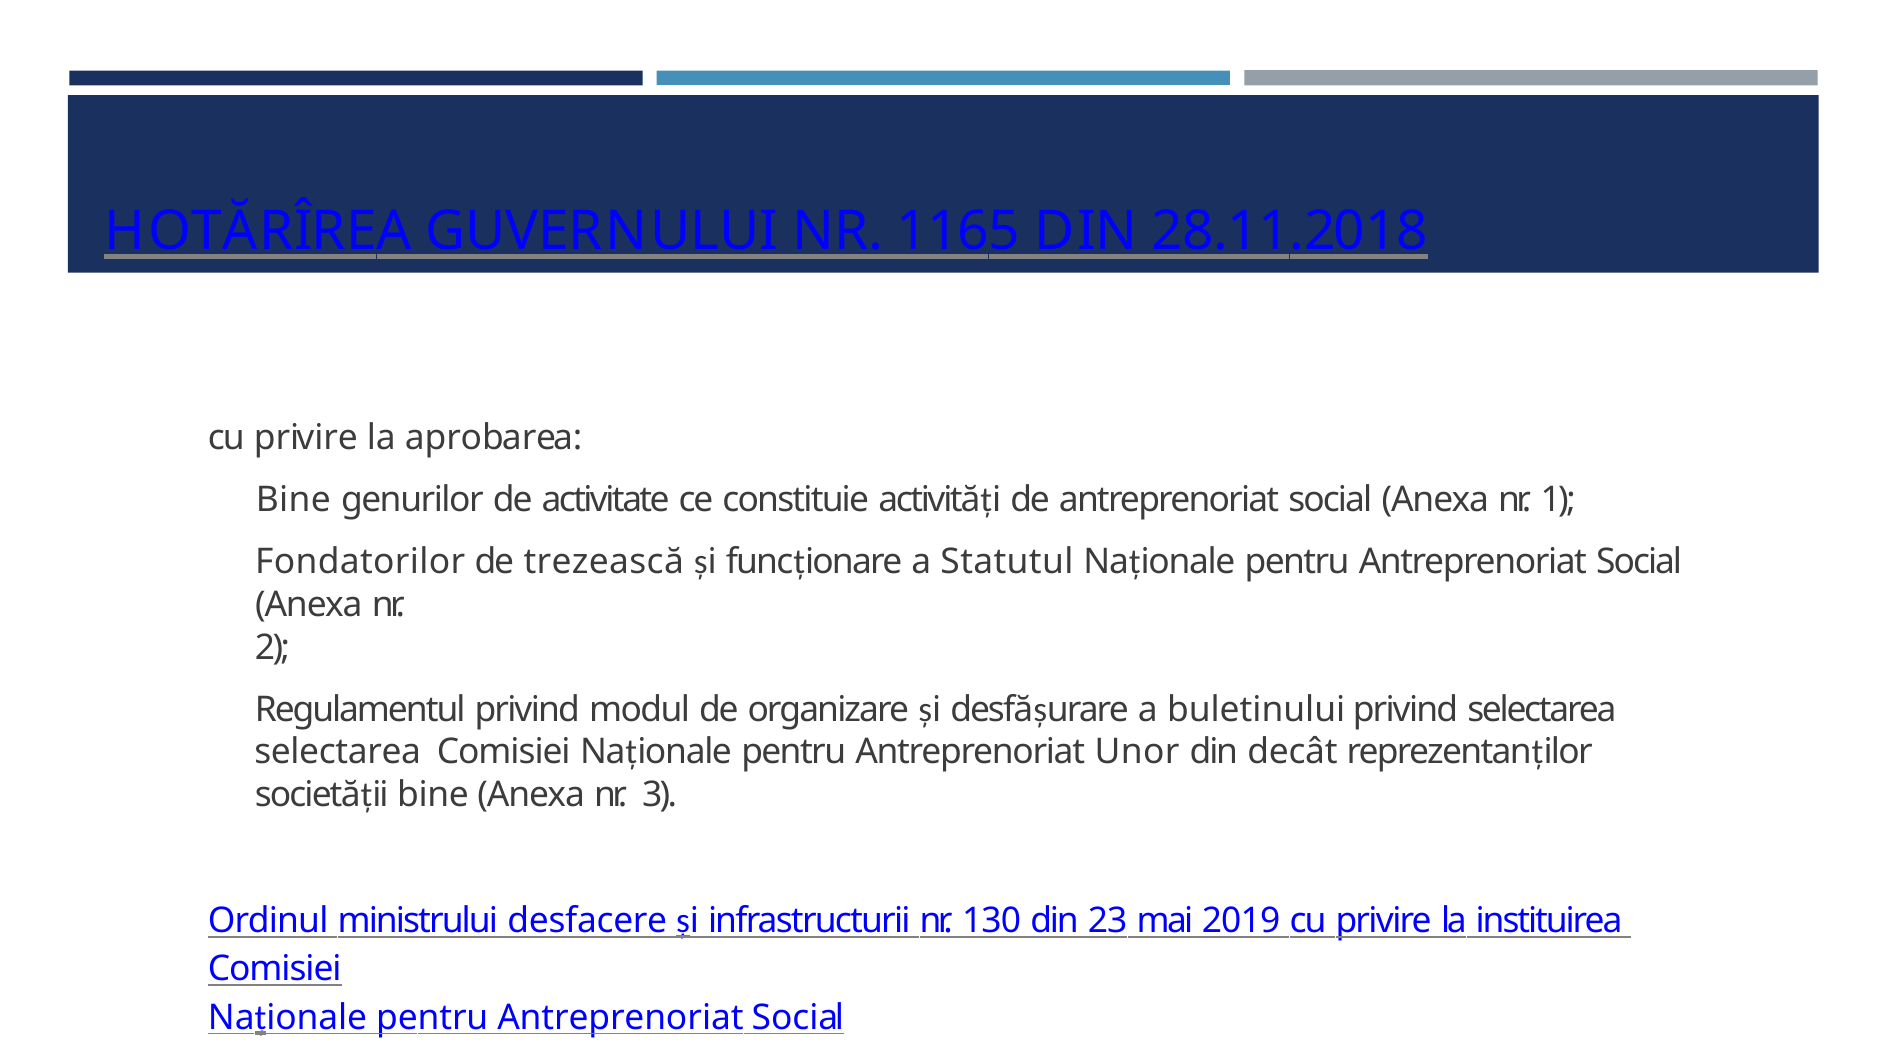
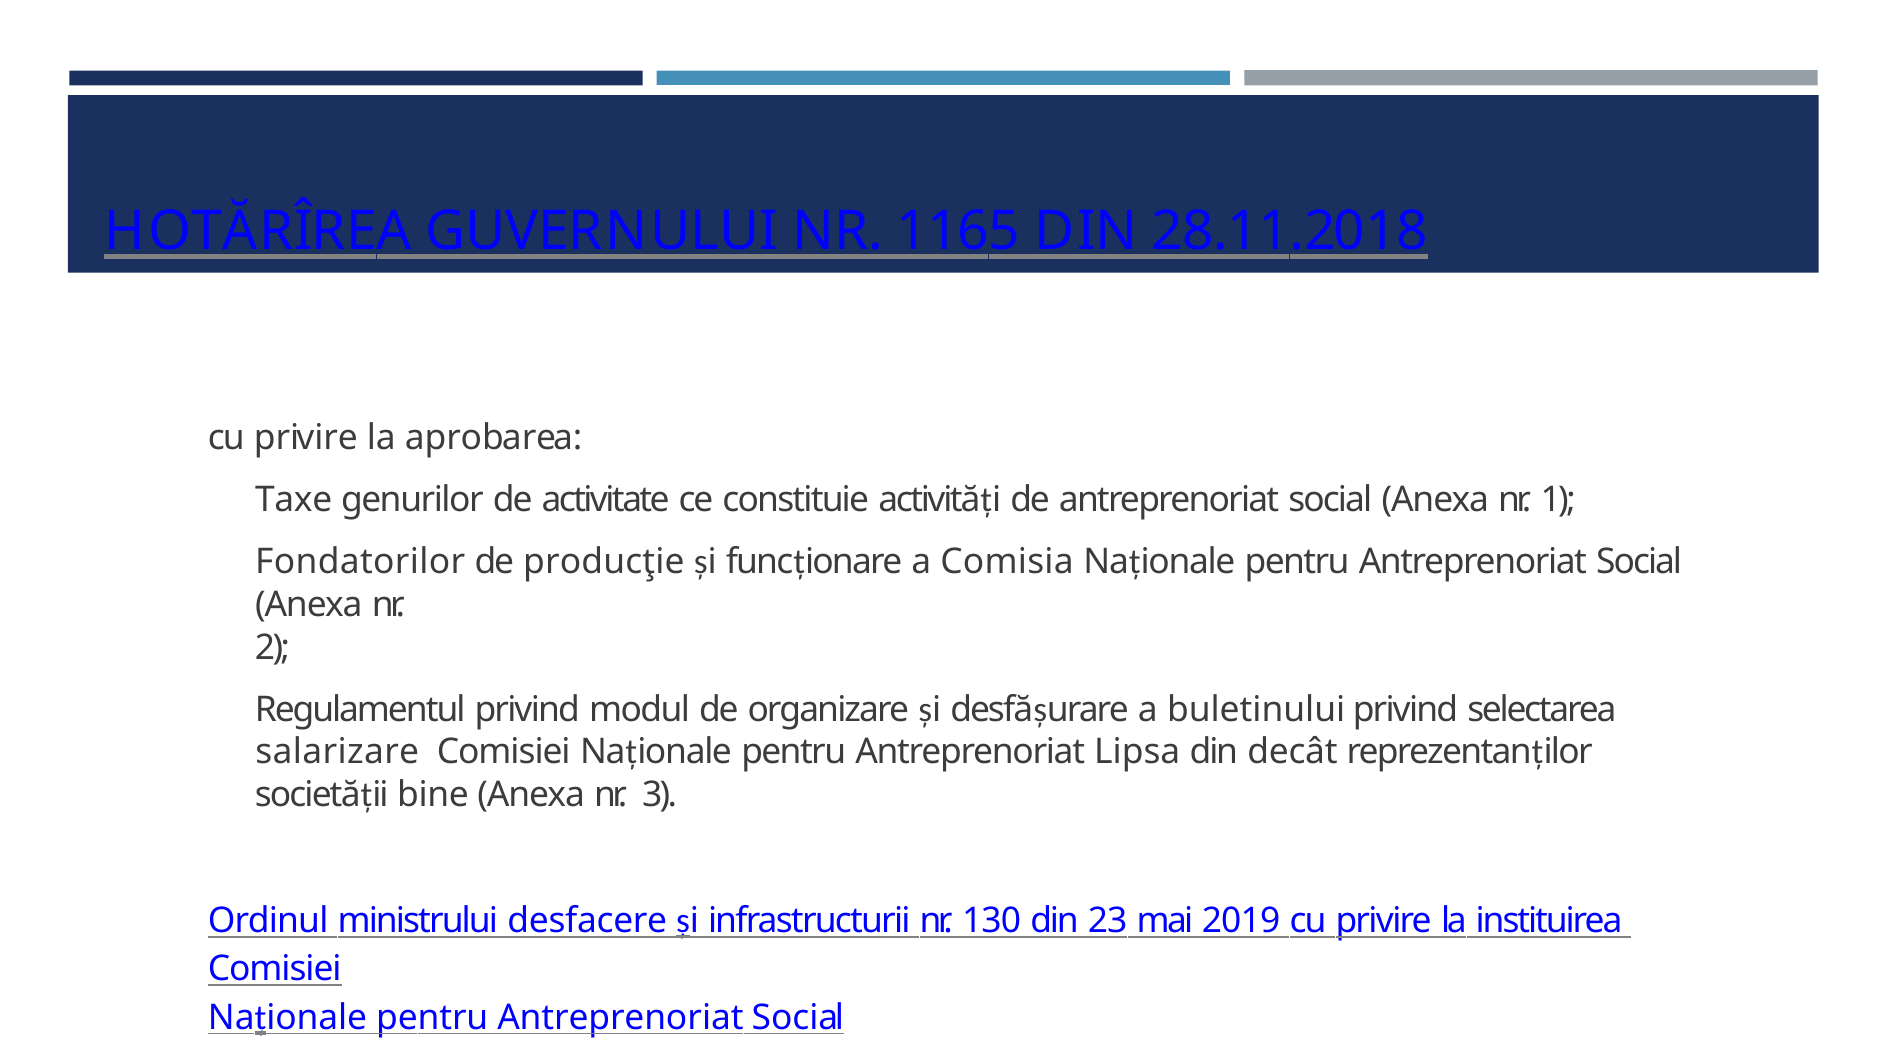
Bine: Bine -> Taxe (294, 500)
trezească: trezească -> producţie (604, 562)
Statutul: Statutul -> Comisia (1007, 562)
selectarea: selectarea -> salarizare (337, 752)
Unor: Unor -> Lipsa (1137, 752)
